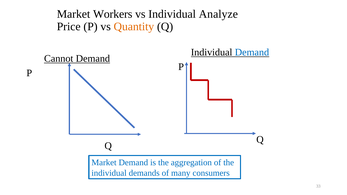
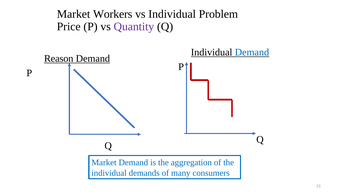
Analyze: Analyze -> Problem (218, 14)
Quantity colour: orange -> purple (134, 27)
Cannot: Cannot -> Reason (59, 59)
